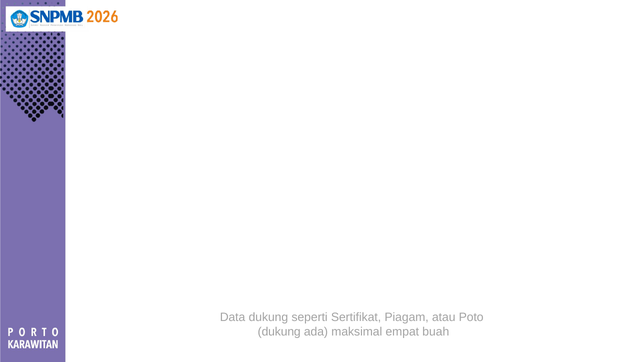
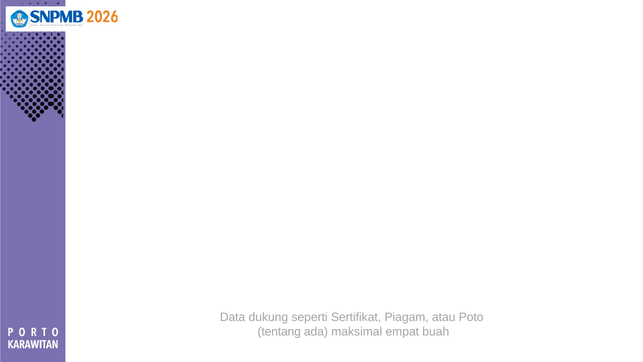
dukung: dukung -> tentang (279, 332)
